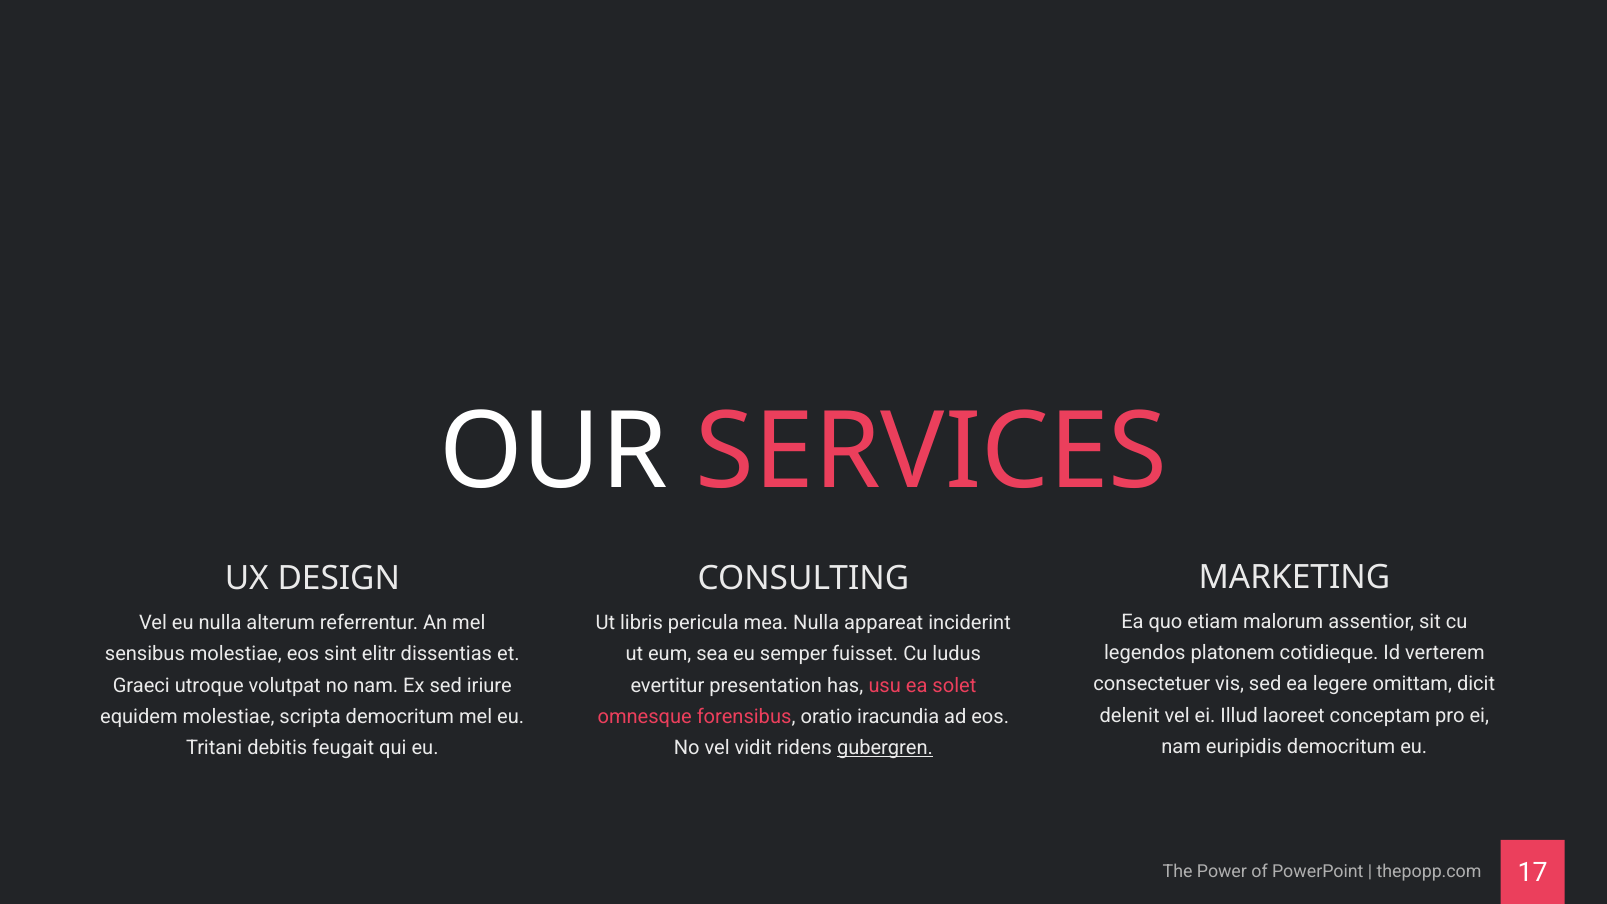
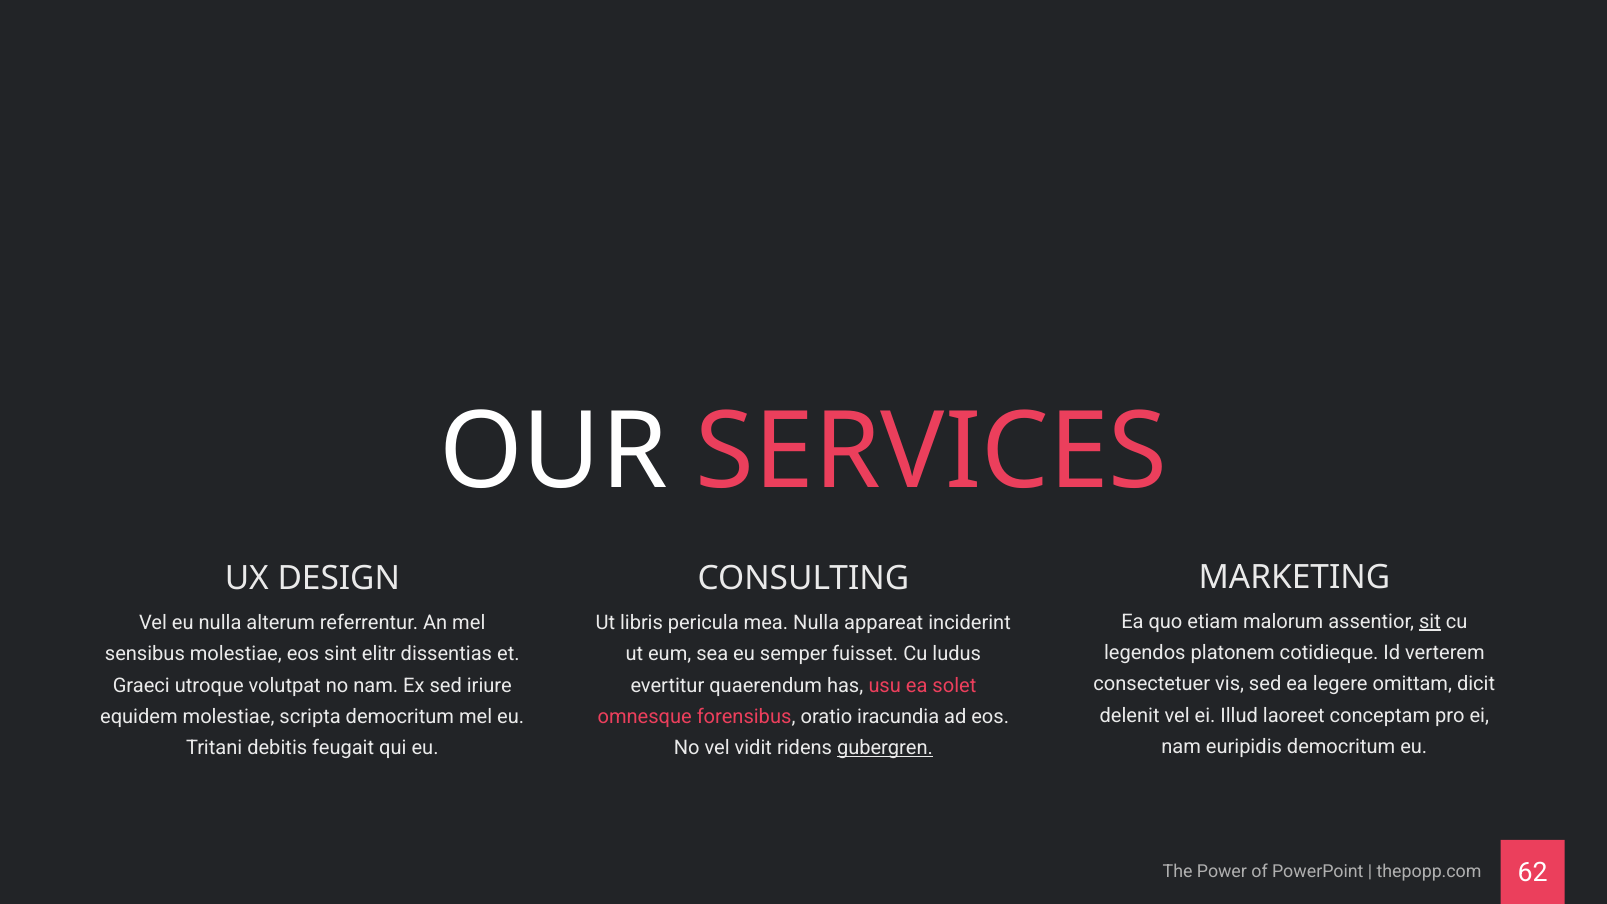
sit underline: none -> present (1430, 621)
presentation: presentation -> quaerendum (766, 685)
17: 17 -> 62 (1533, 872)
